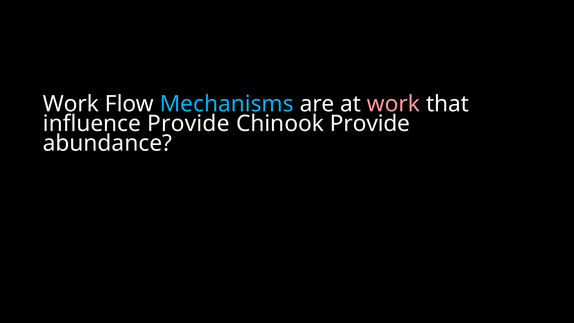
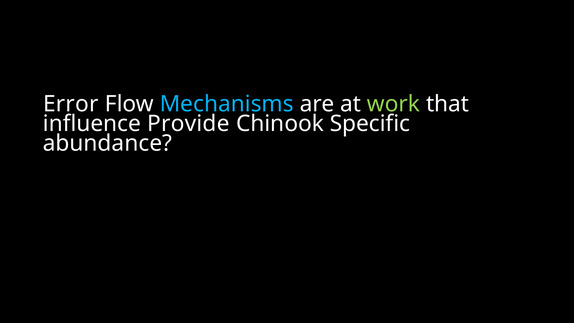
Work: Work -> Error (71, 104)
work colour: pink -> light green (394, 104)
Chinook Provide: Provide -> Specific (370, 124)
